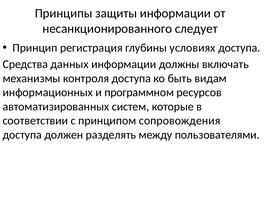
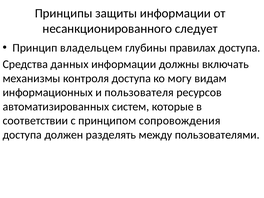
регистрация: регистрация -> владельцем (91, 48)
условиях: условиях -> правилах (193, 48)
быть: быть -> могу (180, 78)
программном: программном -> пользователя (139, 92)
